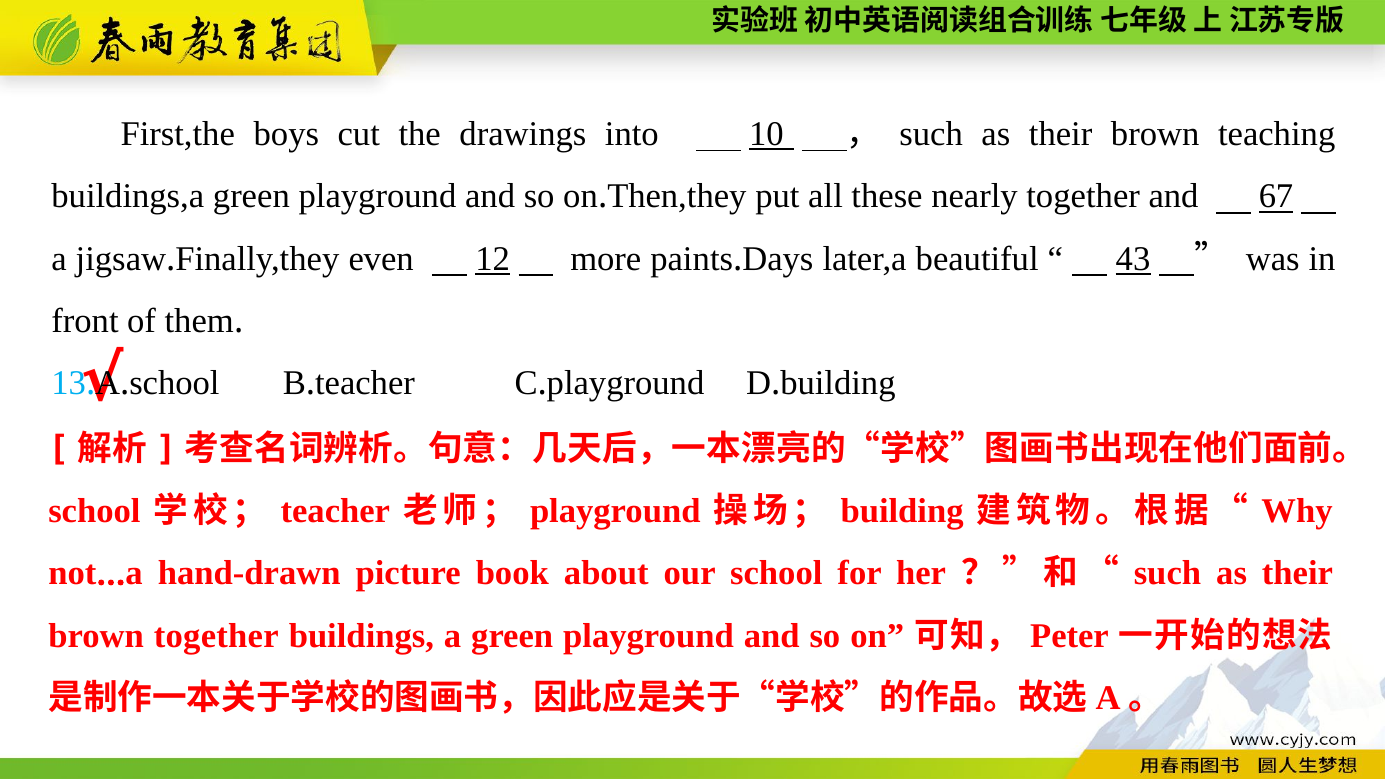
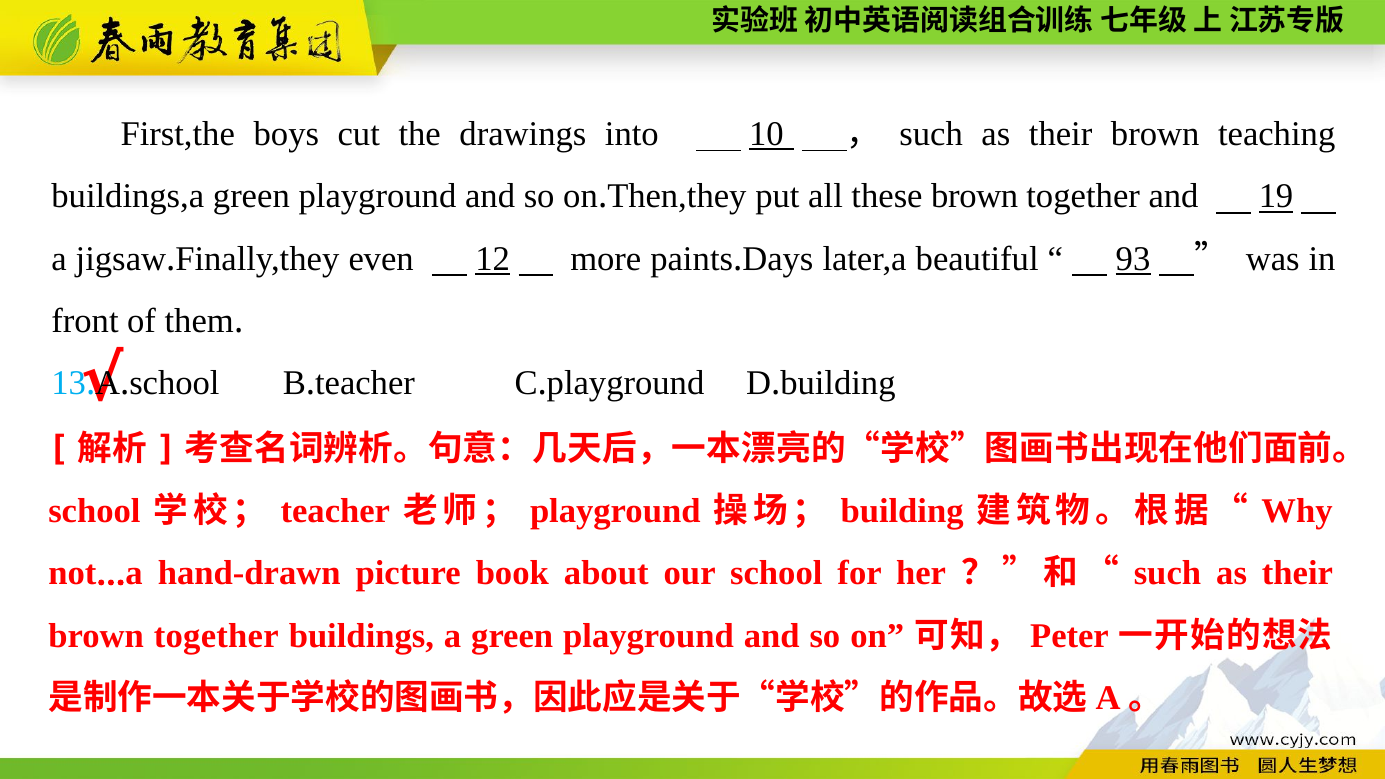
these nearly: nearly -> brown (975, 196)
67: 67 -> 19 (1276, 196)
43: 43 -> 93 (1133, 259)
